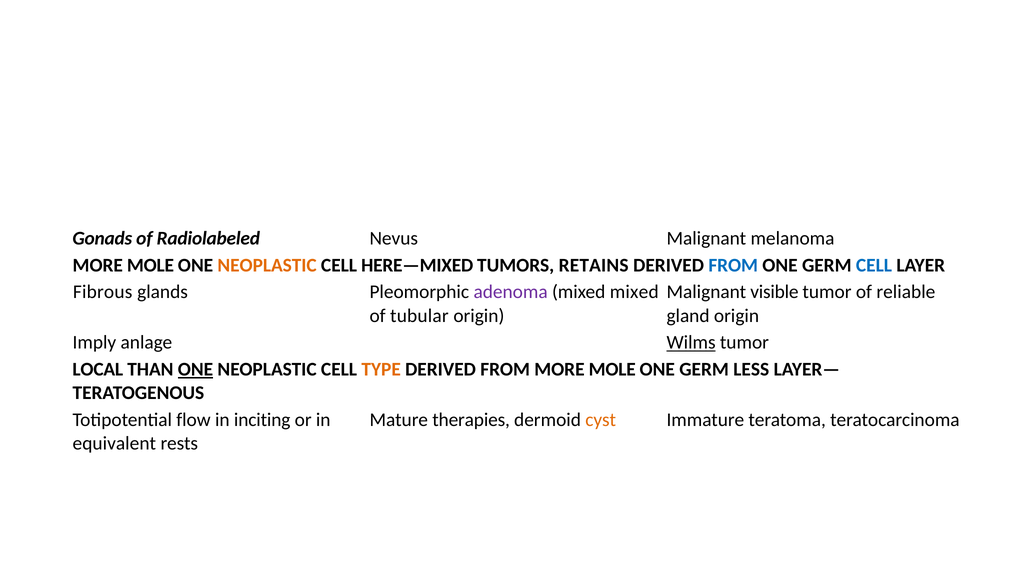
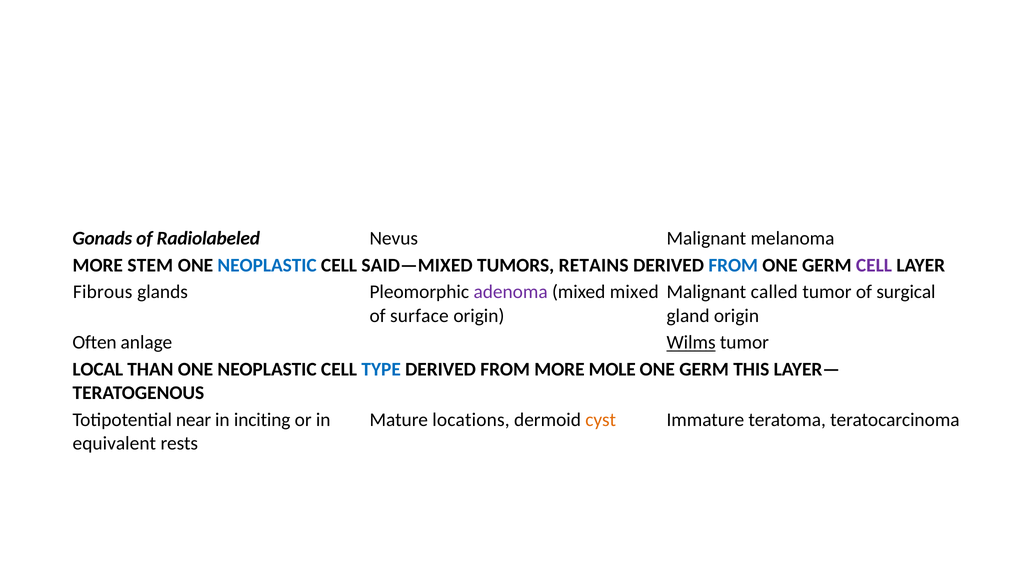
MOLE: MOLE -> STEM (150, 265)
NEOPLASTIC colour: orange -> blue (267, 265)
HERE—MIXED: HERE—MIXED -> SAID—MIXED (417, 265)
CELL colour: blue -> purple (874, 265)
visible: visible -> called (774, 292)
reliable: reliable -> surgical (906, 292)
tubular: tubular -> surface (419, 316)
Imply: Imply -> Often (95, 343)
ONE underline: present -> none (195, 369)
TYPE colour: orange -> blue (381, 369)
LESS: LESS -> THIS (751, 369)
flow: flow -> near (194, 420)
therapies: therapies -> locations (471, 420)
